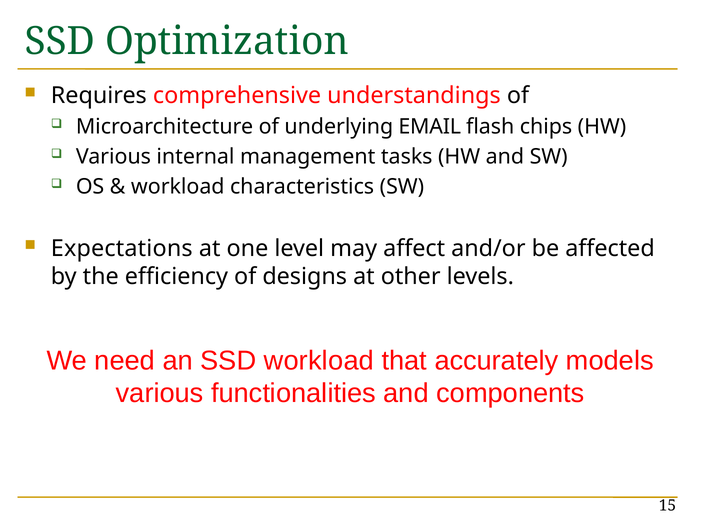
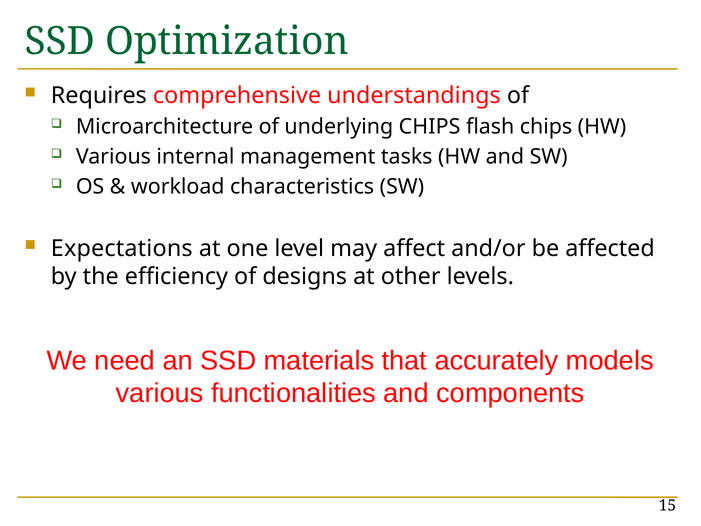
underlying EMAIL: EMAIL -> CHIPS (430, 127)
SSD workload: workload -> materials (319, 361)
